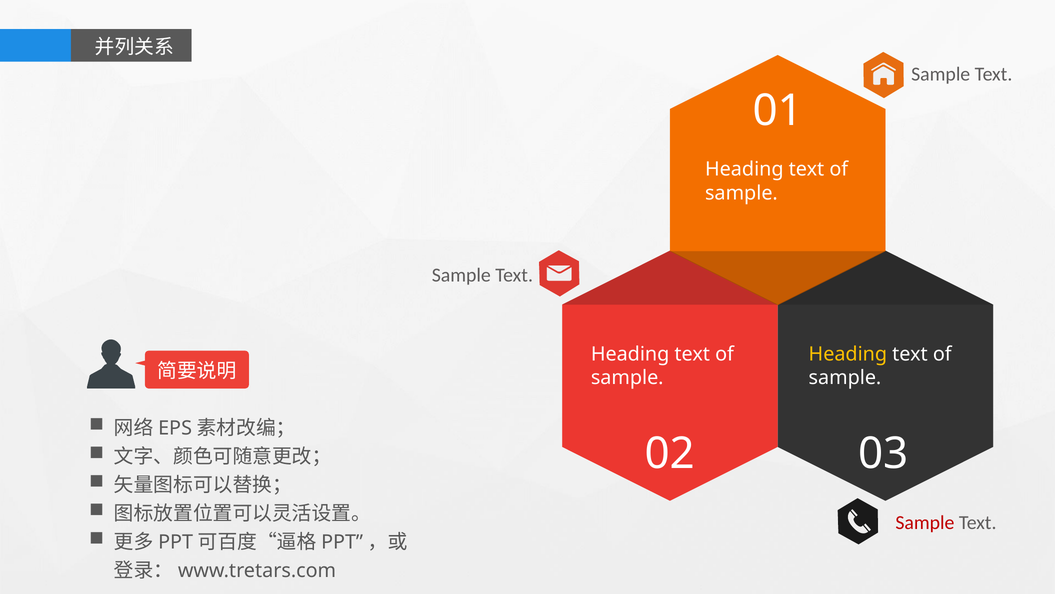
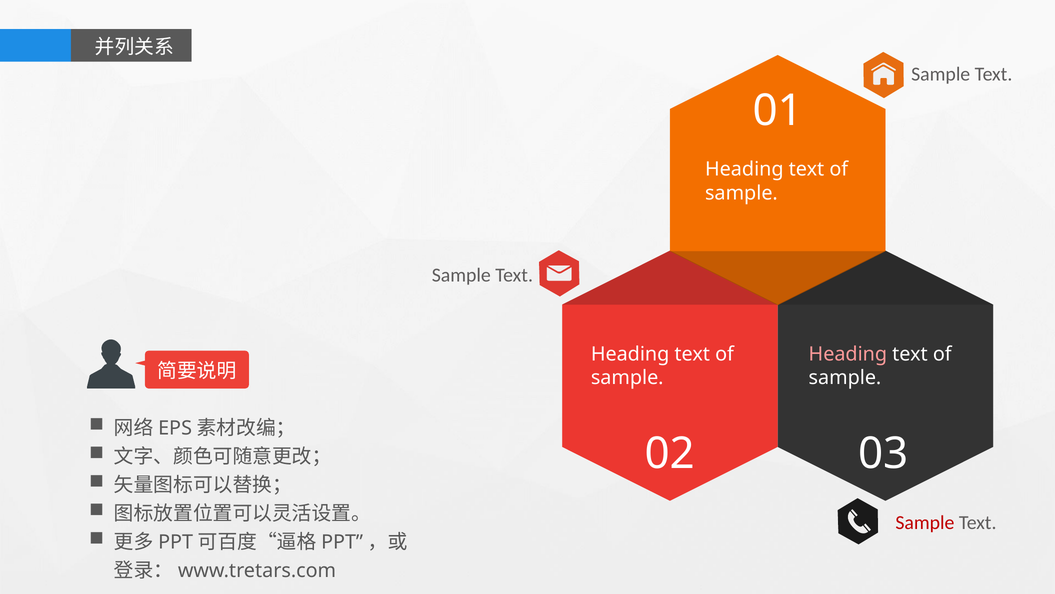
Heading colour: yellow -> pink (848, 354)
